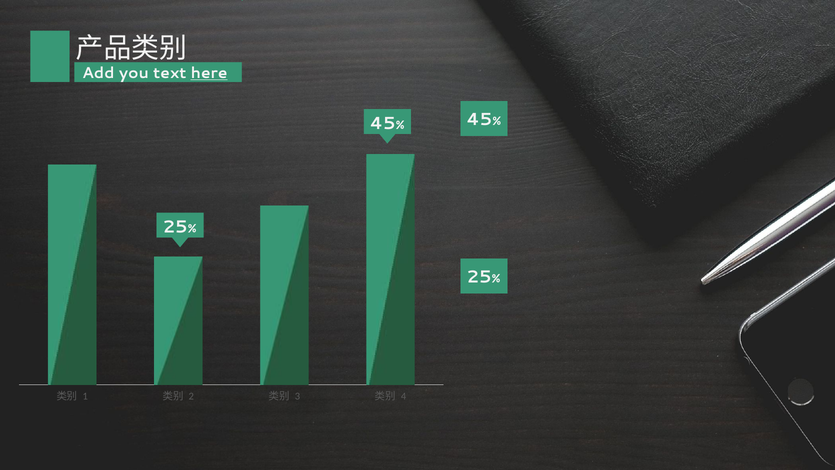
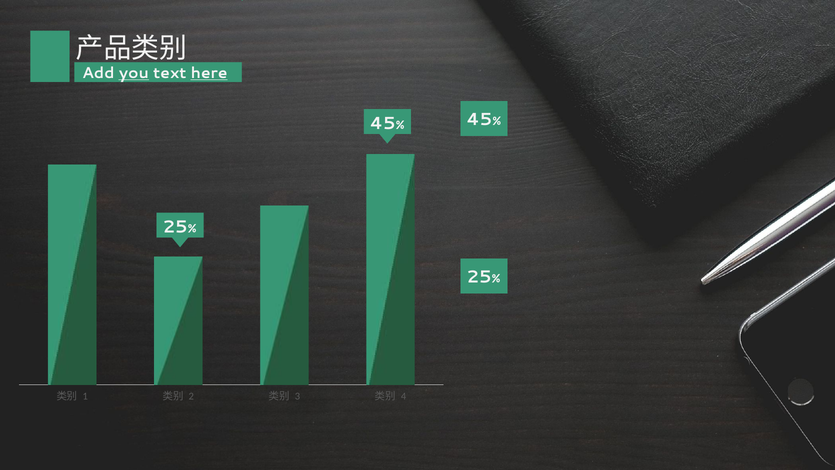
you underline: none -> present (134, 73)
